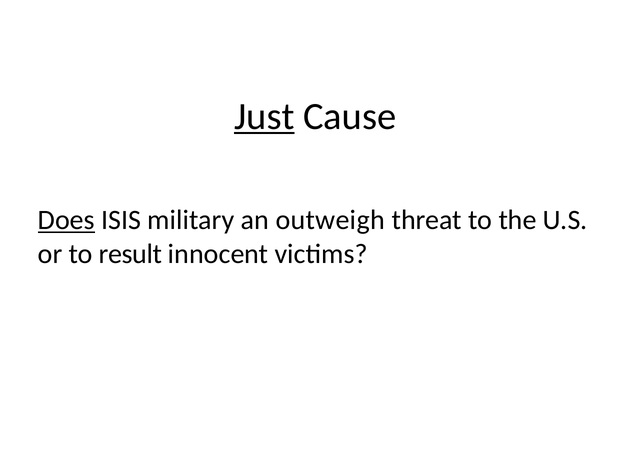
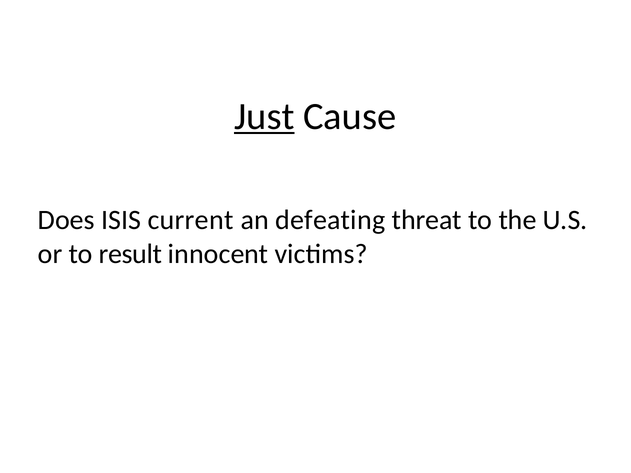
Does underline: present -> none (66, 220)
military: military -> current (191, 220)
outweigh: outweigh -> defeating (330, 220)
